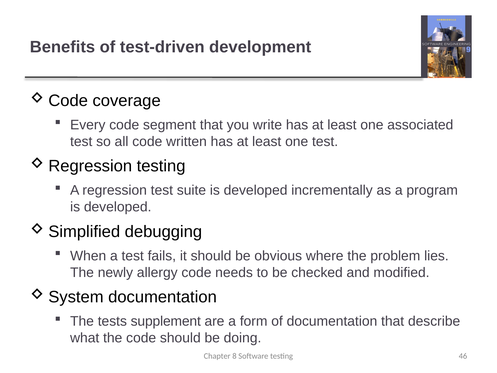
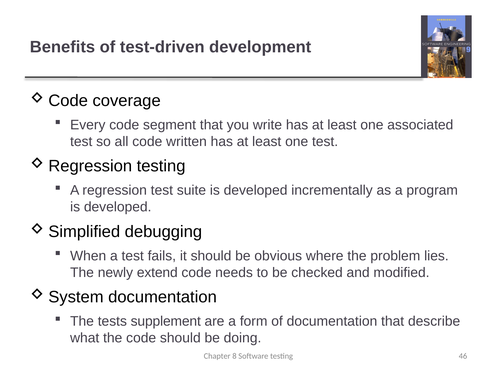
allergy: allergy -> extend (157, 272)
